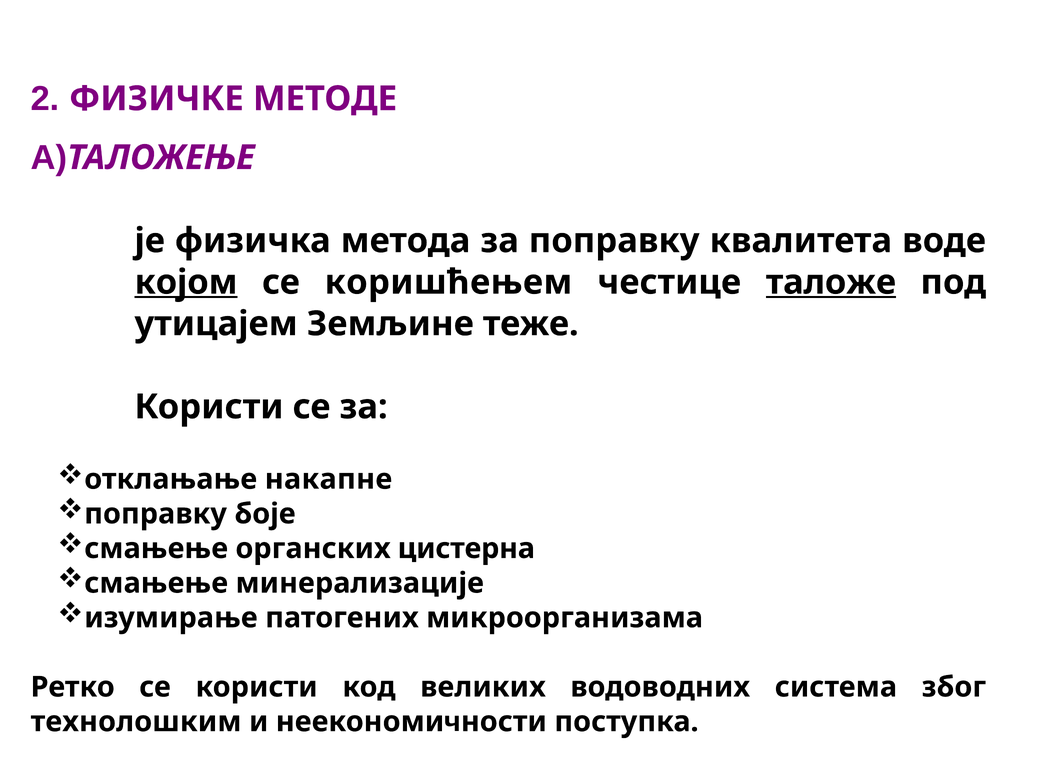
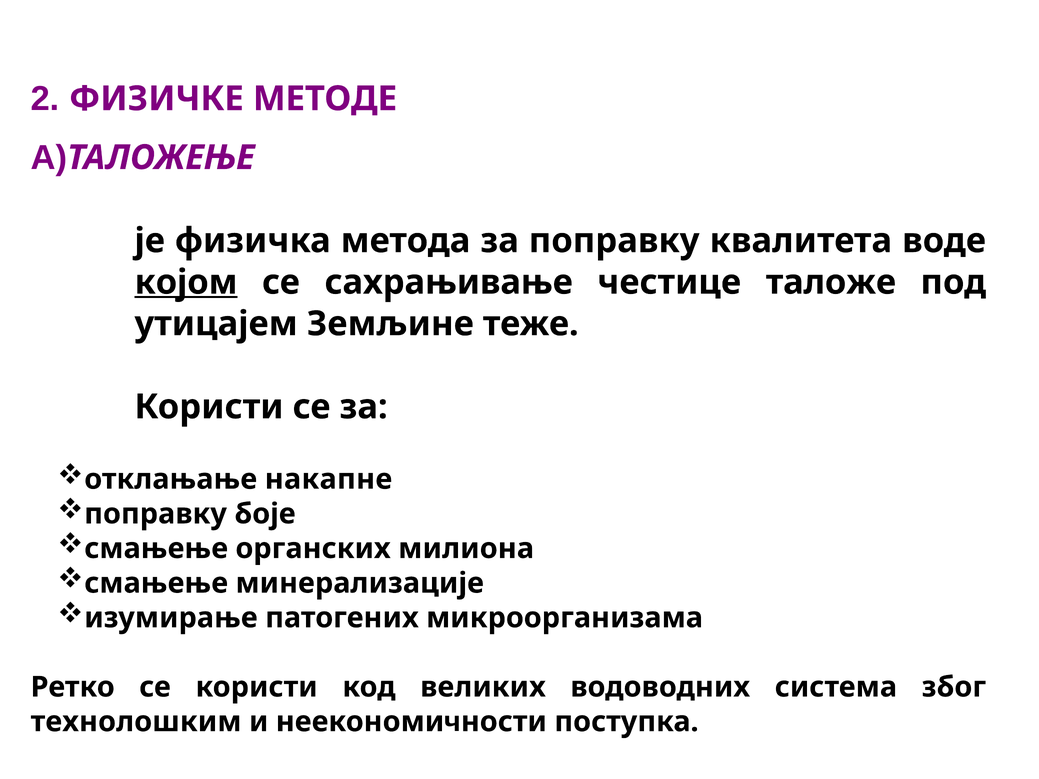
коришћењем: коришћењем -> сахрањивање (449, 282)
таложе underline: present -> none (831, 282)
цистерна: цистерна -> милиона (466, 549)
